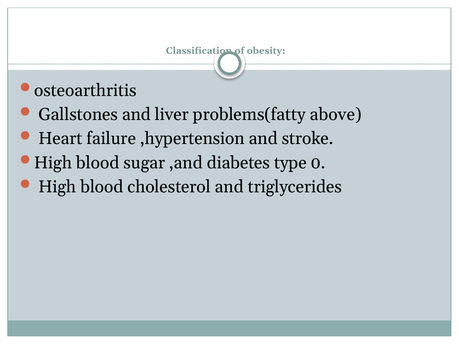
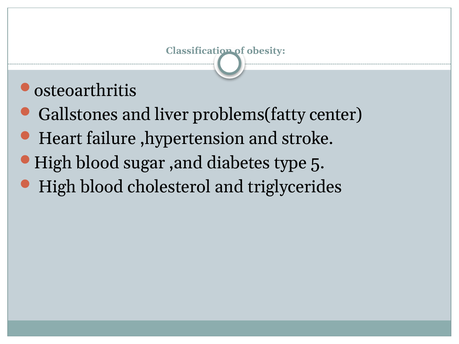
above: above -> center (336, 115)
0: 0 -> 5 (318, 163)
